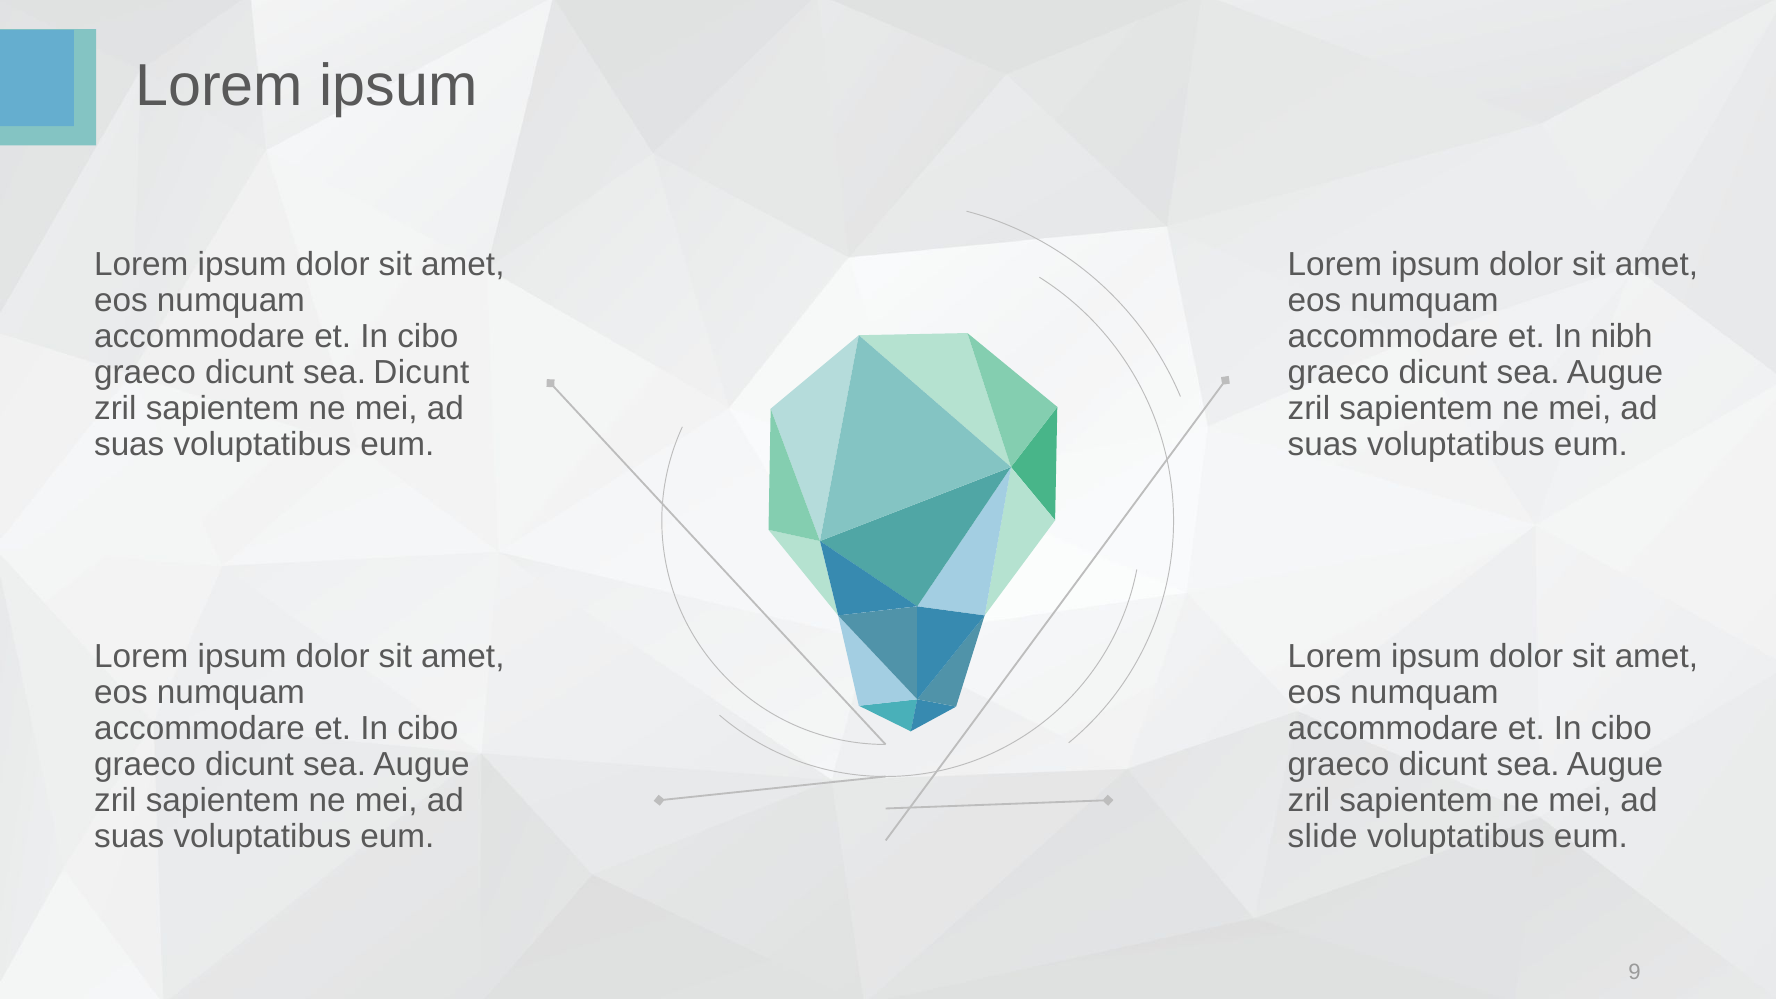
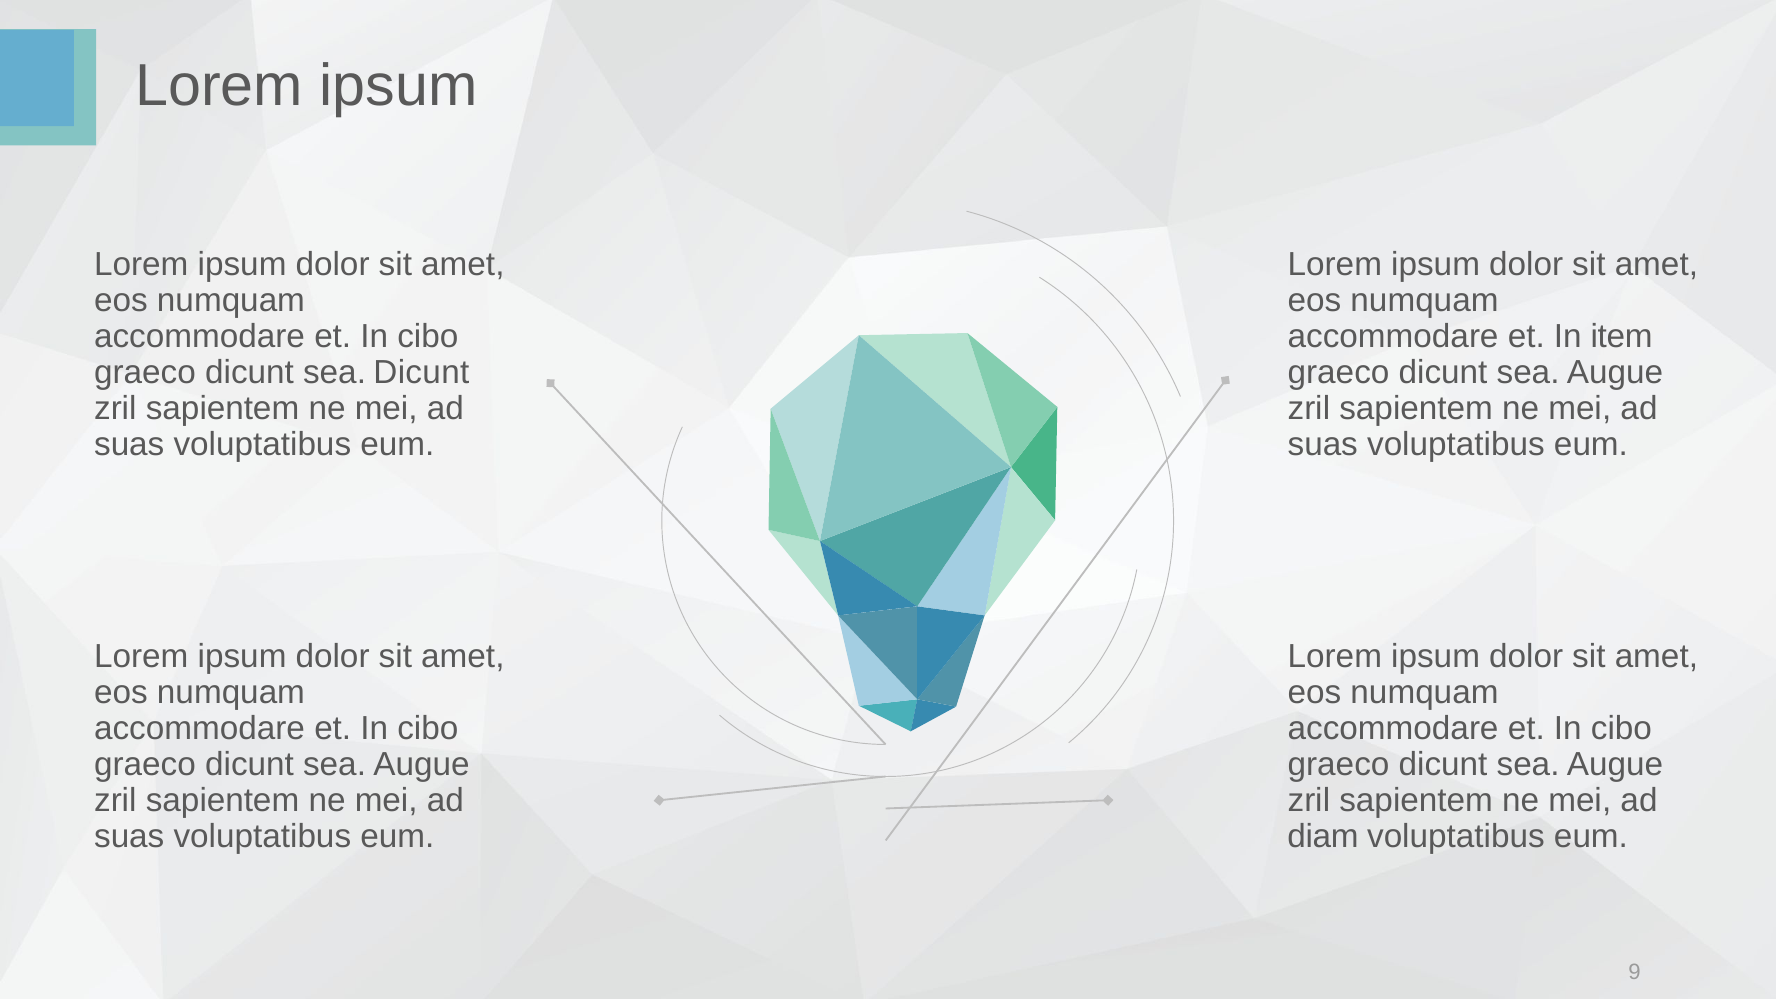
nibh: nibh -> item (1622, 337)
slide: slide -> diam (1323, 837)
